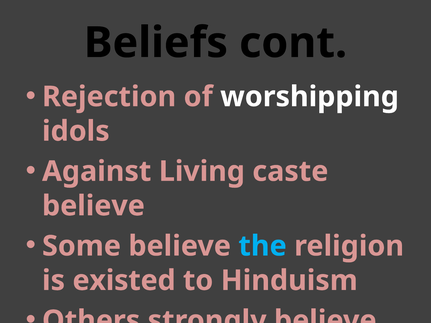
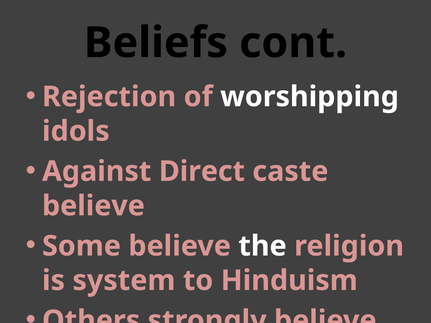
Against Living: Living -> Direct (202, 172)
the colour: light blue -> white (263, 246)
existed: existed -> system (124, 281)
